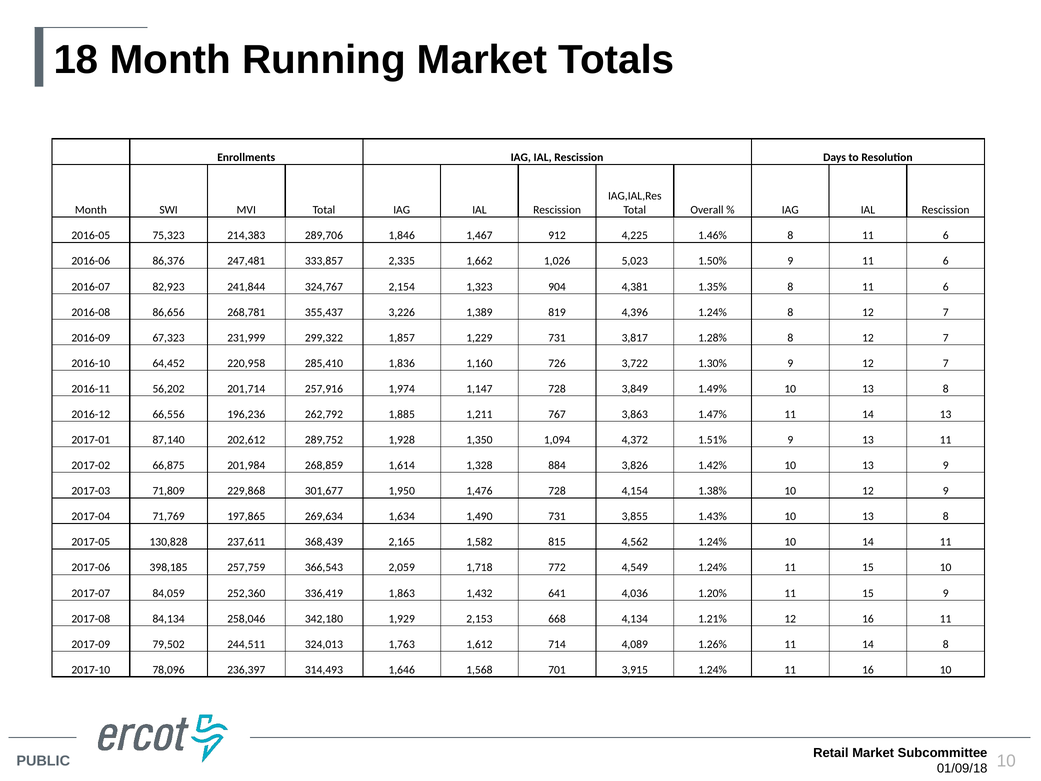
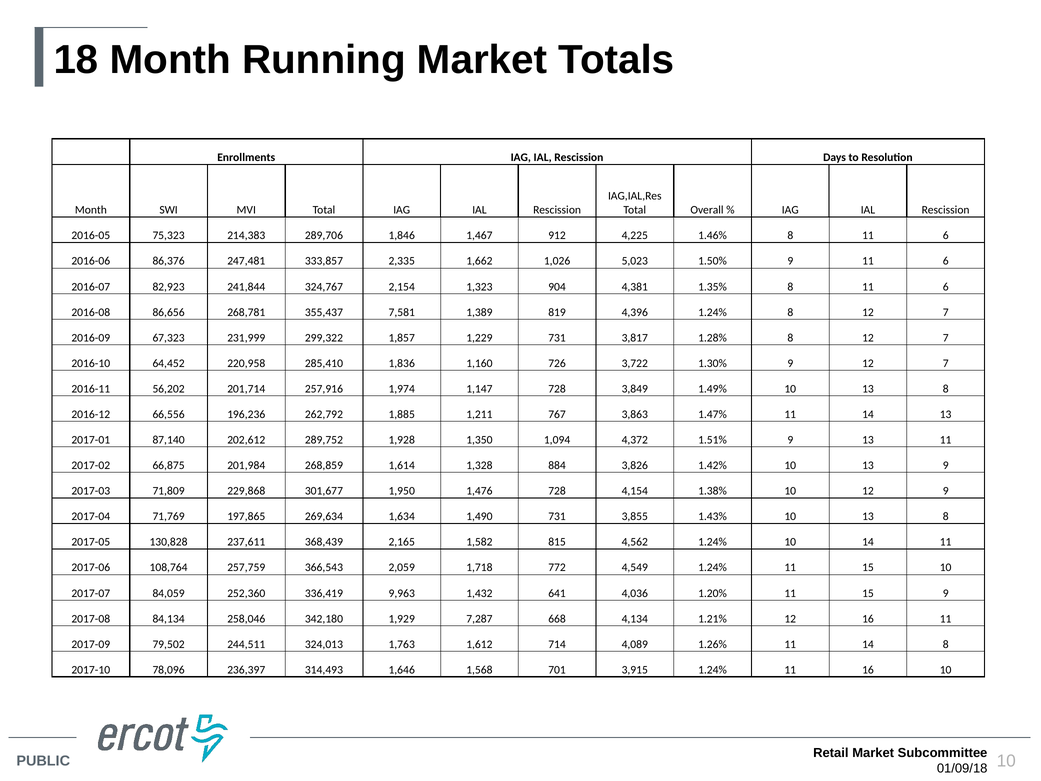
3,226: 3,226 -> 7,581 (402, 312)
398,185: 398,185 -> 108,764 (169, 567)
1,863: 1,863 -> 9,963 (402, 593)
2,153: 2,153 -> 7,287 (479, 619)
